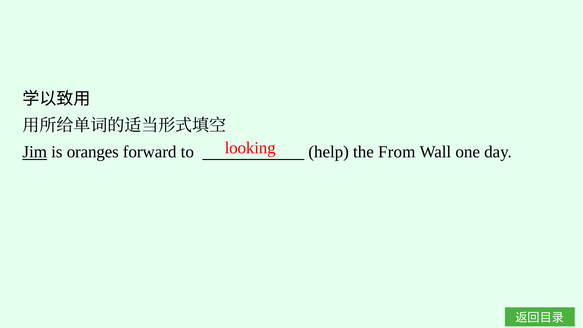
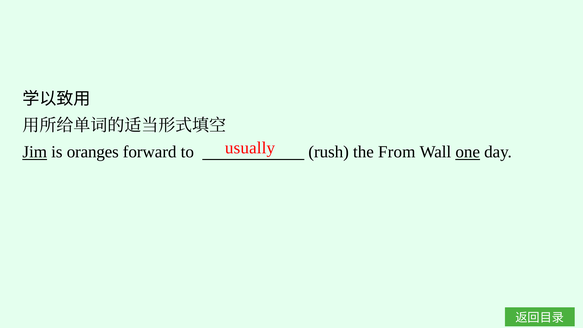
looking: looking -> usually (250, 148)
help: help -> rush (329, 152)
one underline: none -> present (468, 152)
